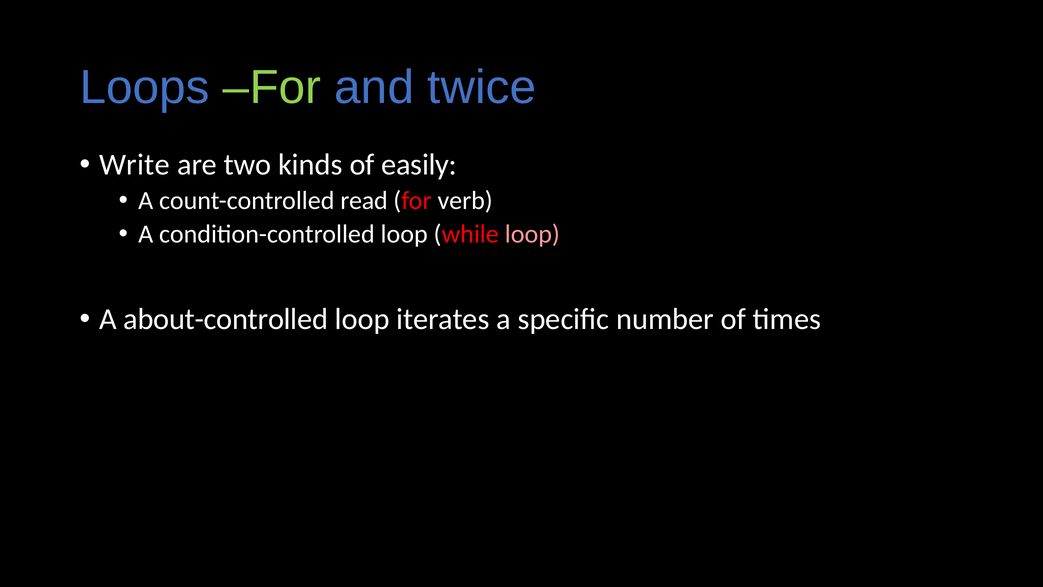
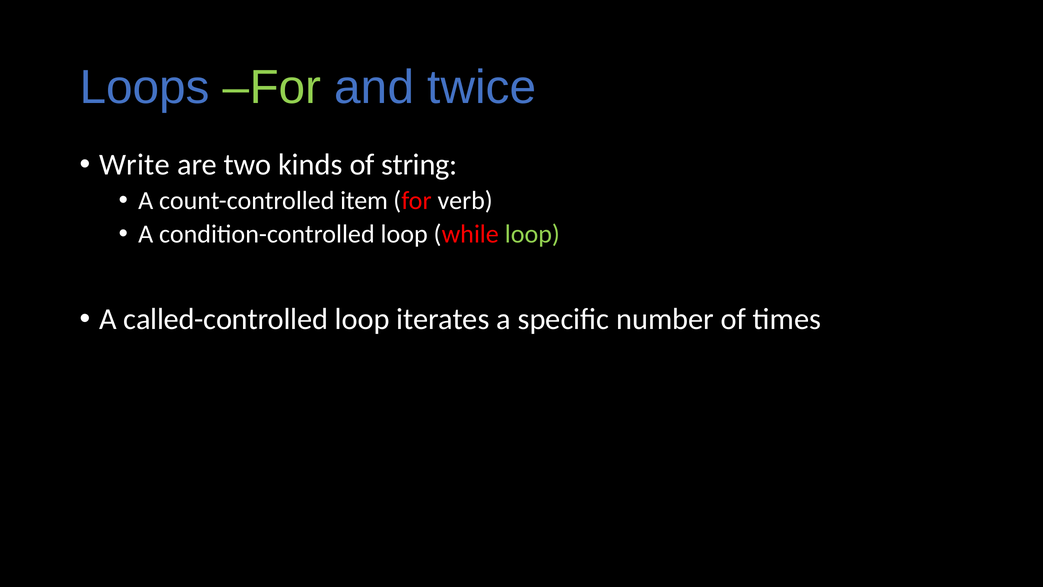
easily: easily -> string (419, 165)
read: read -> item (364, 201)
loop colour: pink -> light green (532, 234)
about-controlled: about-controlled -> called-controlled (226, 319)
